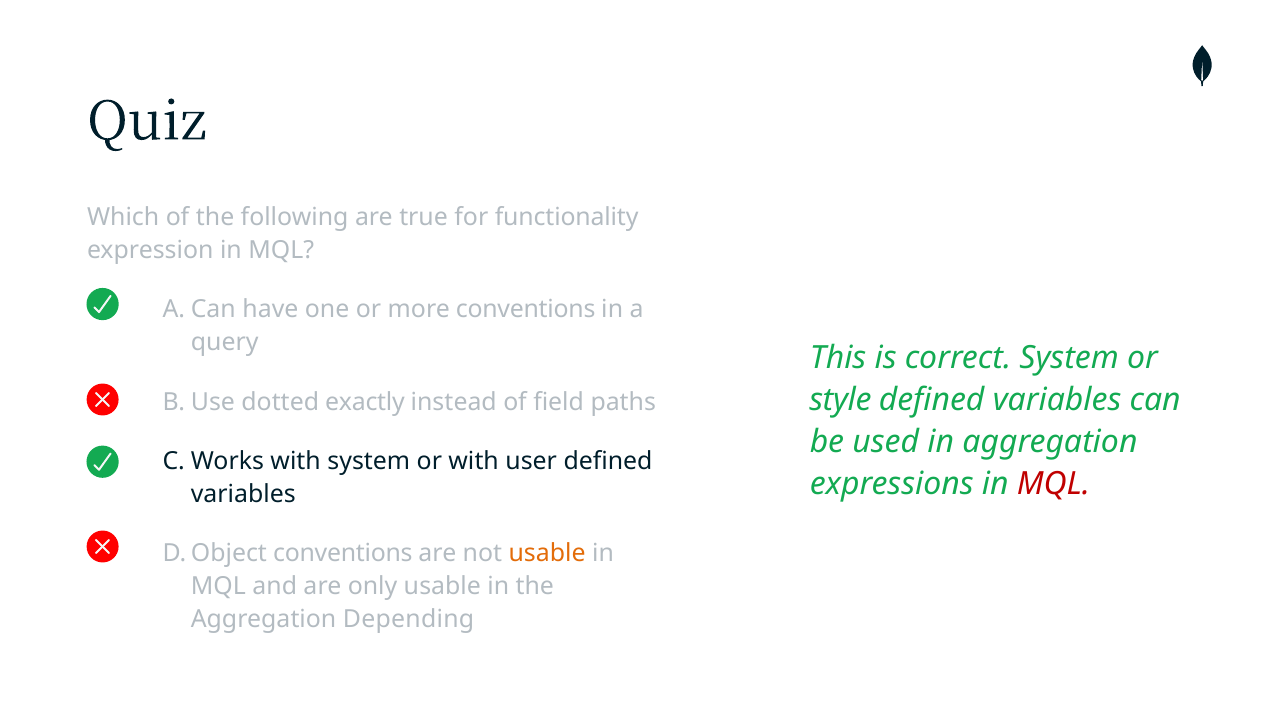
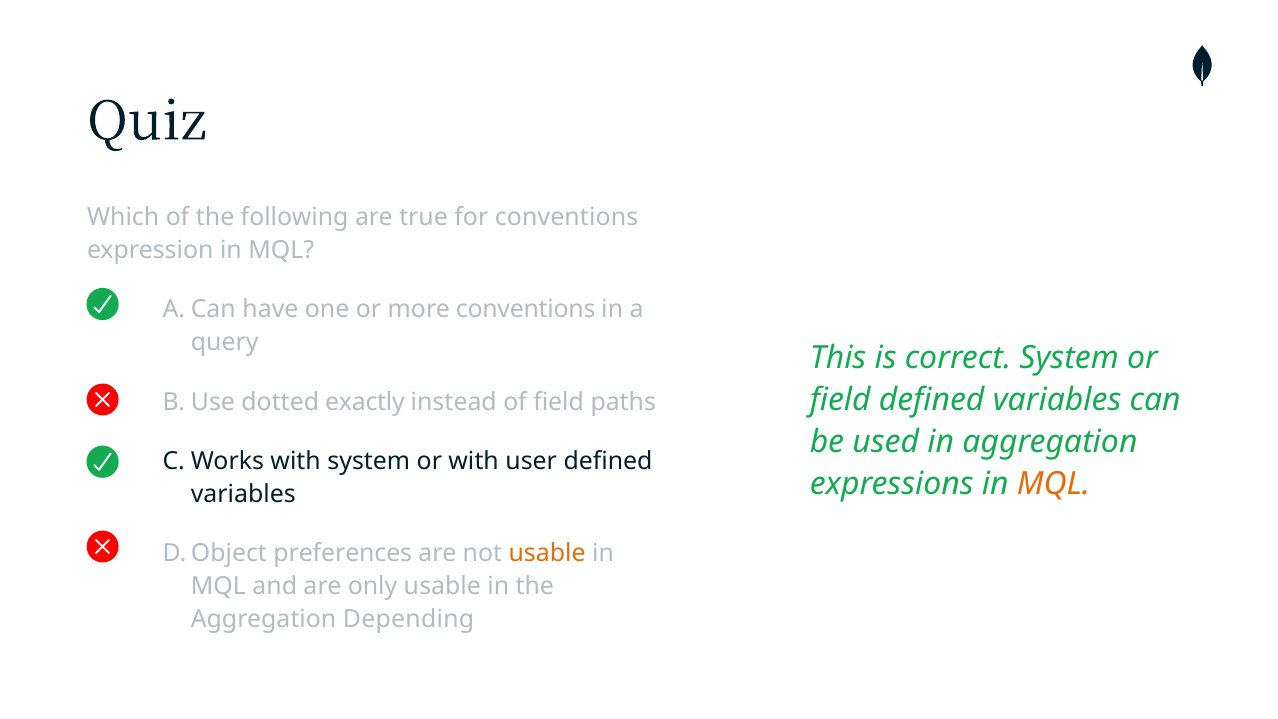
for functionality: functionality -> conventions (567, 217)
style: style -> field (840, 400)
MQL colour: red -> orange (1054, 484)
conventions: conventions -> preferences (343, 553)
